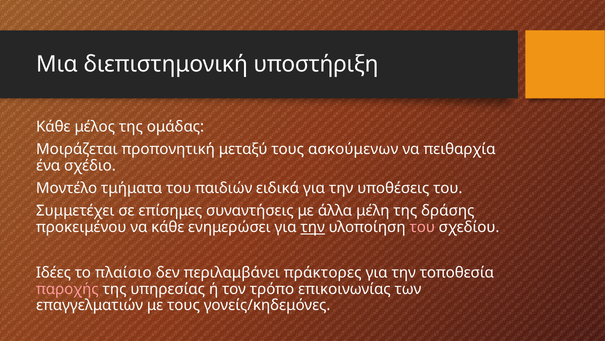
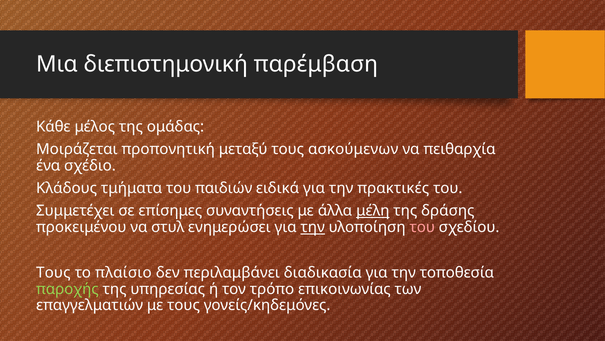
υποστήριξη: υποστήριξη -> παρέμβαση (316, 64)
Μοντέλο: Μοντέλο -> Κλάδους (67, 188)
υποθέσεις: υποθέσεις -> πρακτικές (393, 188)
μέλη underline: none -> present (373, 211)
να κάθε: κάθε -> στυλ (168, 227)
Ιδέες: Ιδέες -> Τους (53, 272)
πράκτορες: πράκτορες -> διαδικασία (323, 272)
παροχής colour: pink -> light green (67, 288)
